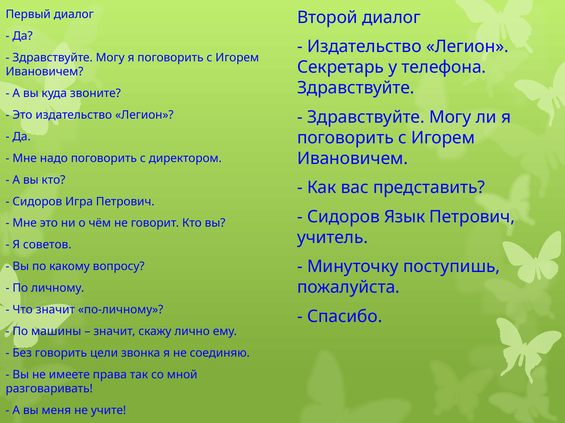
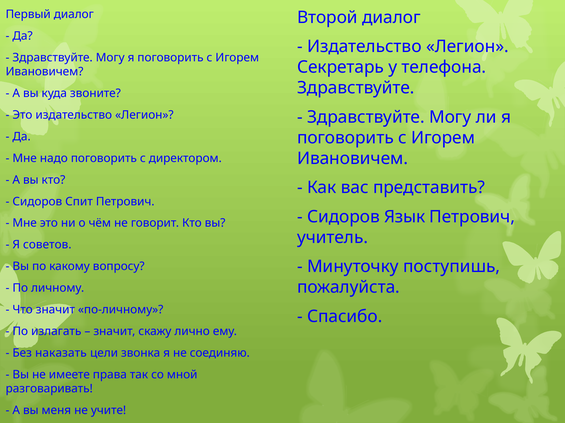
Игра: Игра -> Спит (79, 202)
машины: машины -> излагать (56, 332)
говорить: говорить -> наказать (61, 354)
